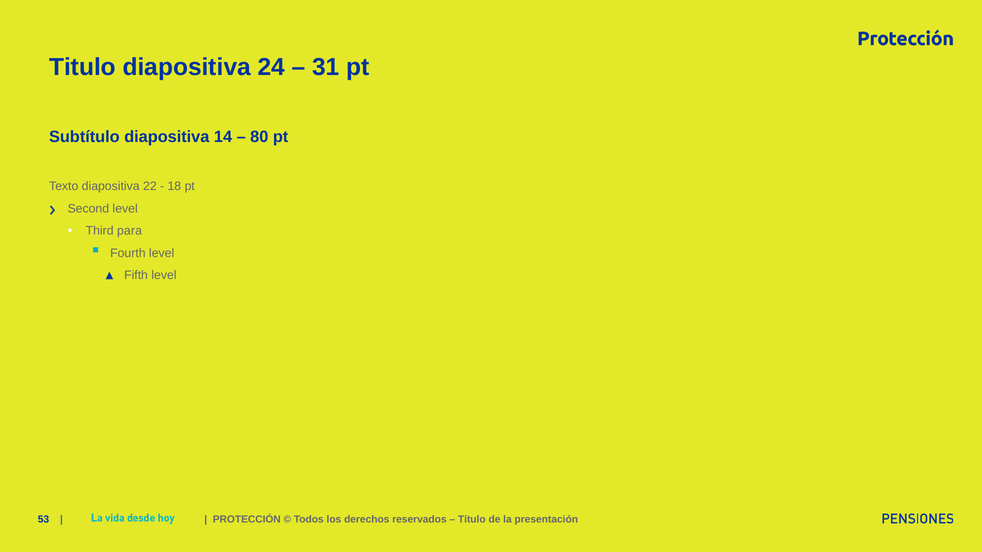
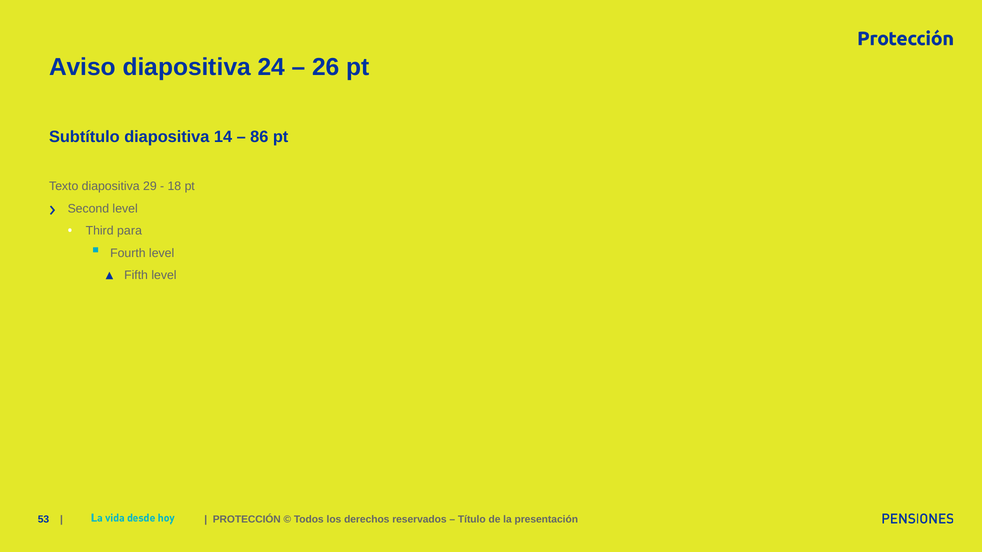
Titulo: Titulo -> Aviso (82, 67)
31: 31 -> 26 (326, 67)
80: 80 -> 86 (259, 137)
22: 22 -> 29 (150, 187)
